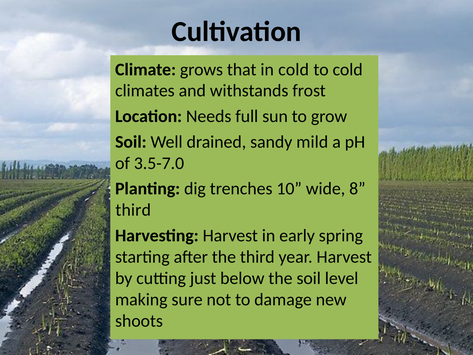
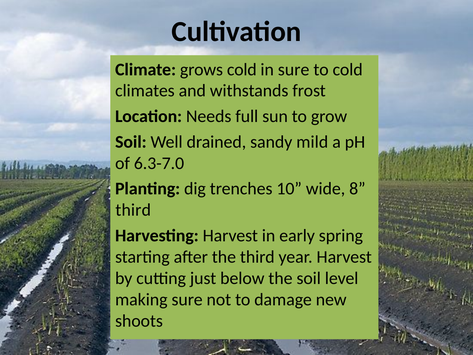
grows that: that -> cold (242, 69)
in cold: cold -> sure (294, 69)
3.5-7.0: 3.5-7.0 -> 6.3-7.0 (159, 163)
